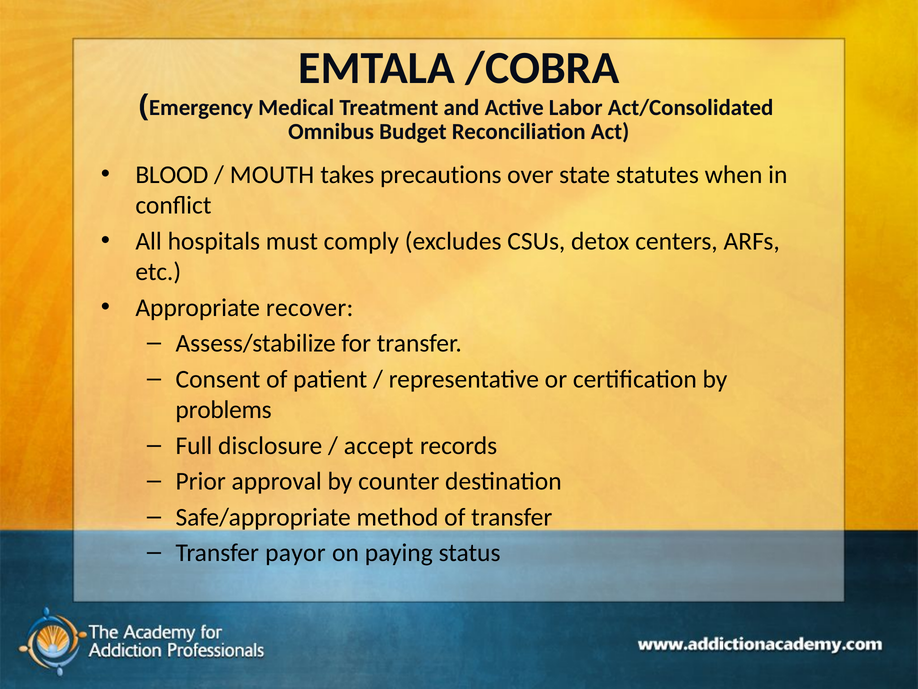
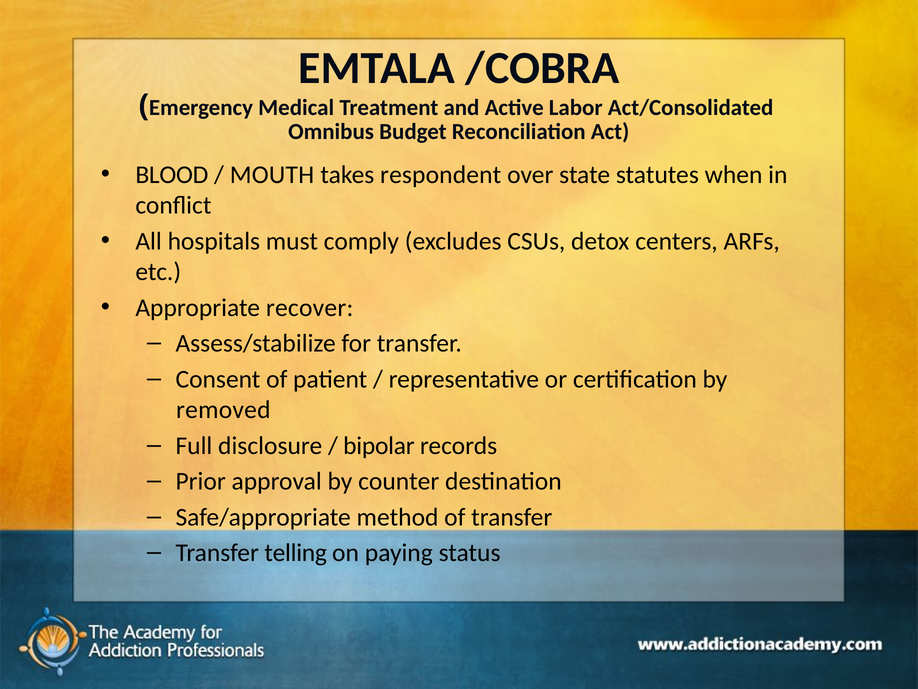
precautions: precautions -> respondent (441, 175)
problems: problems -> removed (223, 410)
accept: accept -> bipolar (379, 445)
payor: payor -> telling (296, 553)
